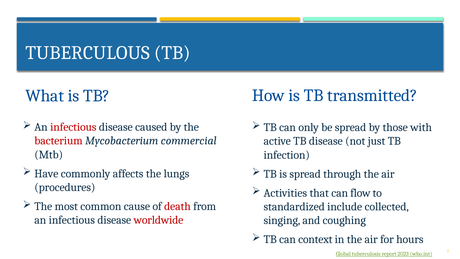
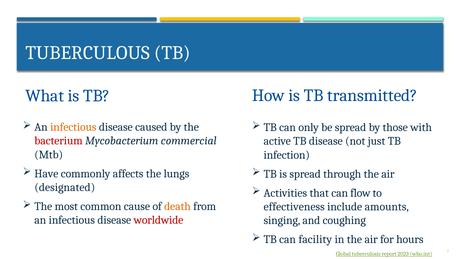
infectious colour: red -> orange (73, 127)
procedures: procedures -> designated (65, 187)
death colour: red -> orange (177, 206)
standardized: standardized -> effectiveness (294, 207)
collected: collected -> amounts (387, 207)
context: context -> facility (315, 239)
